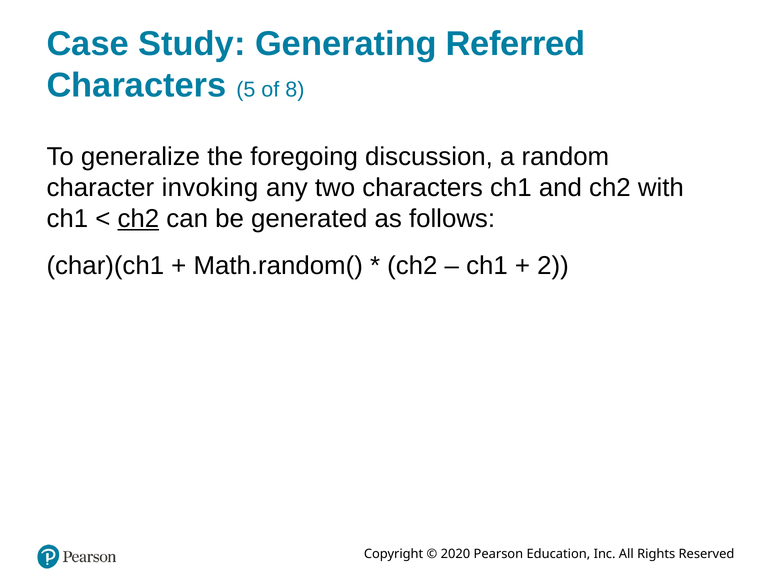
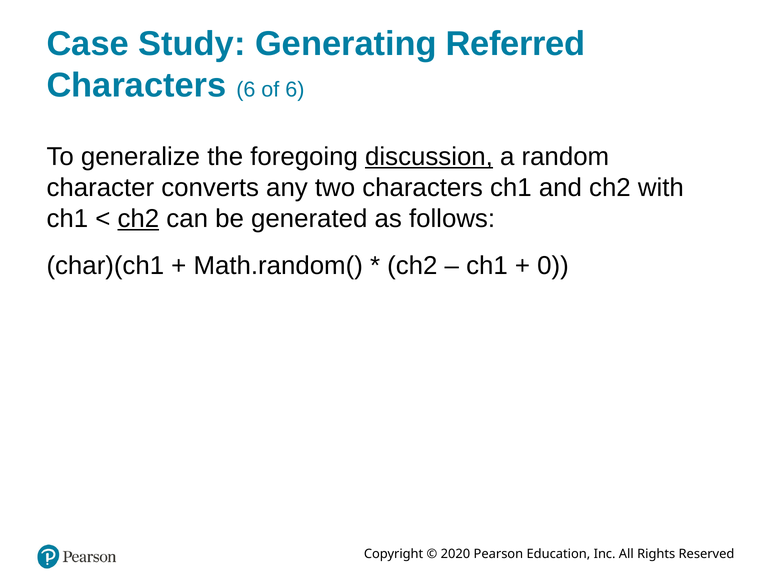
Characters 5: 5 -> 6 (246, 89)
of 8: 8 -> 6 (295, 89)
discussion underline: none -> present (429, 157)
invoking: invoking -> converts (210, 188)
2: 2 -> 0 (553, 266)
